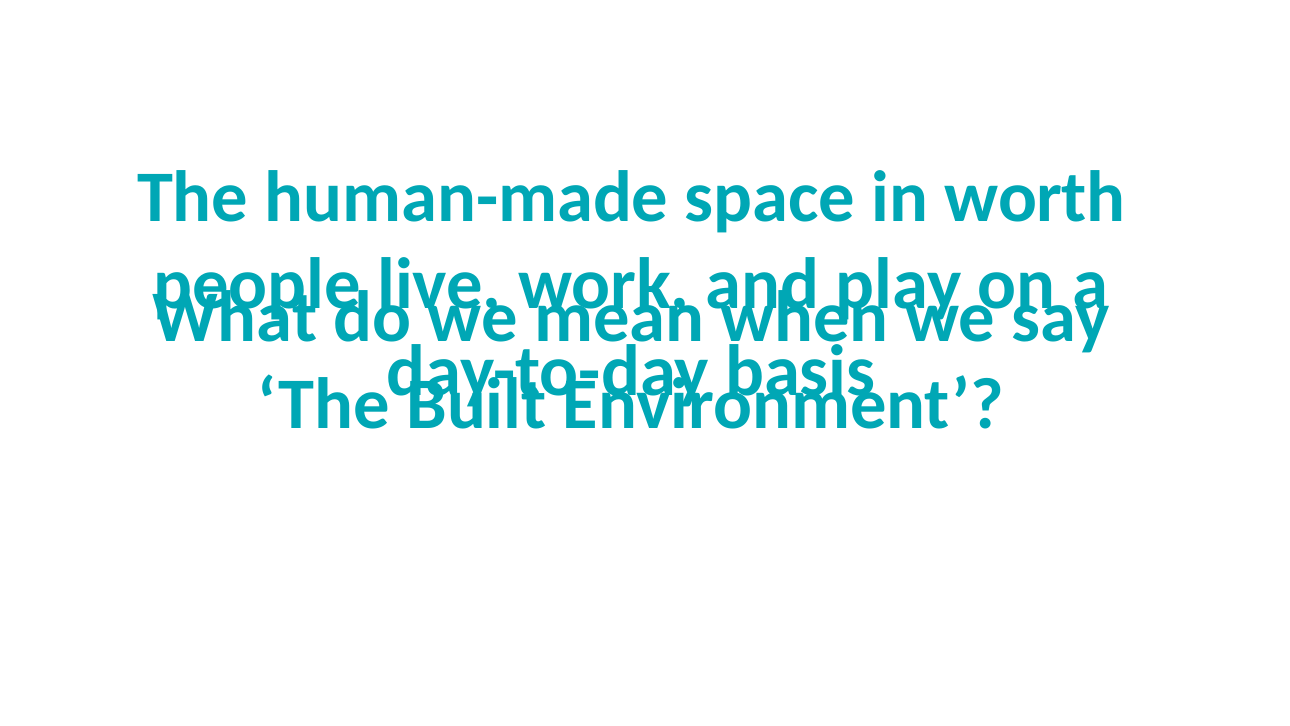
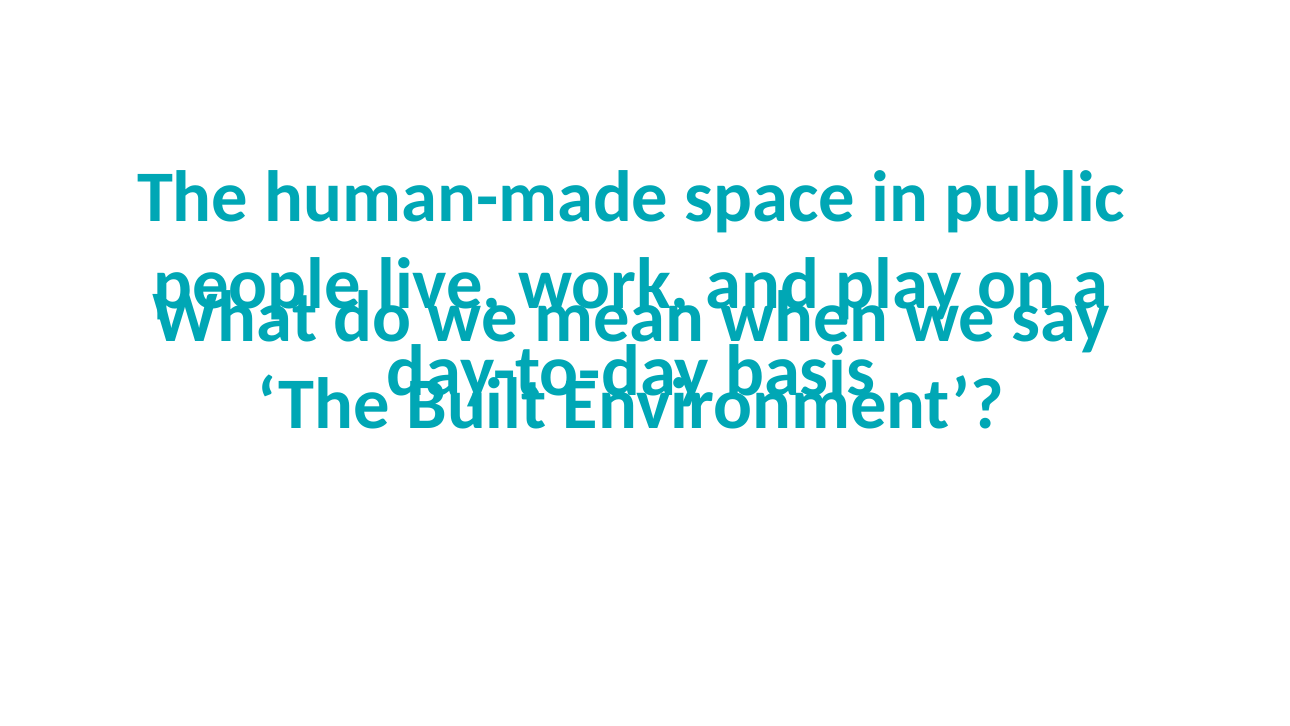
worth: worth -> public (1035, 197)
